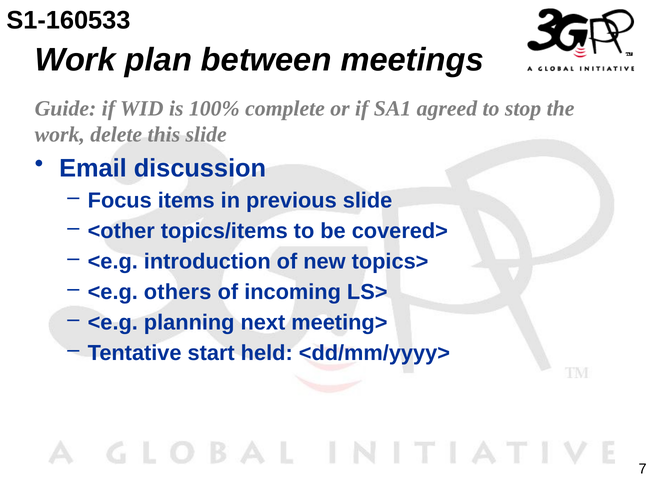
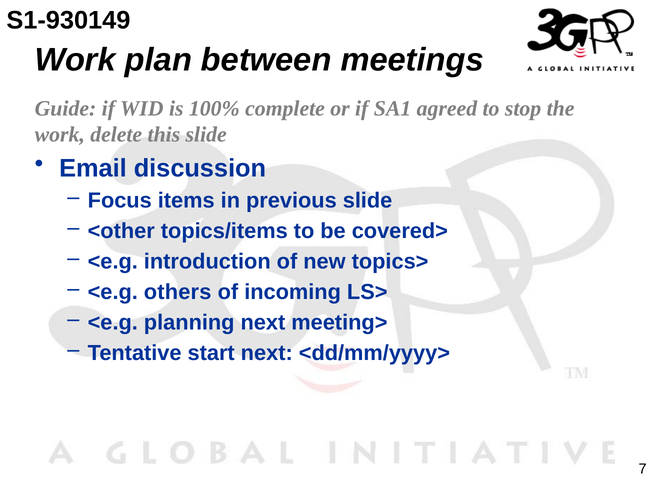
S1-160533: S1-160533 -> S1-930149 (68, 20)
start held: held -> next (267, 353)
